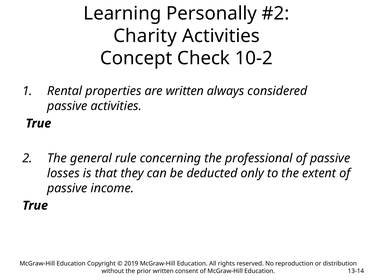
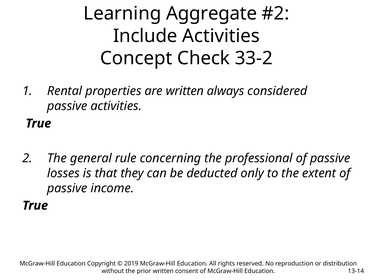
Personally: Personally -> Aggregate (212, 13)
Charity: Charity -> Include (145, 36)
10-2: 10-2 -> 33-2 (254, 58)
